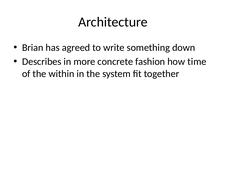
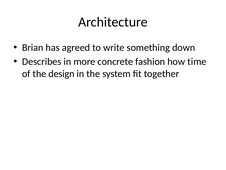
within: within -> design (61, 74)
